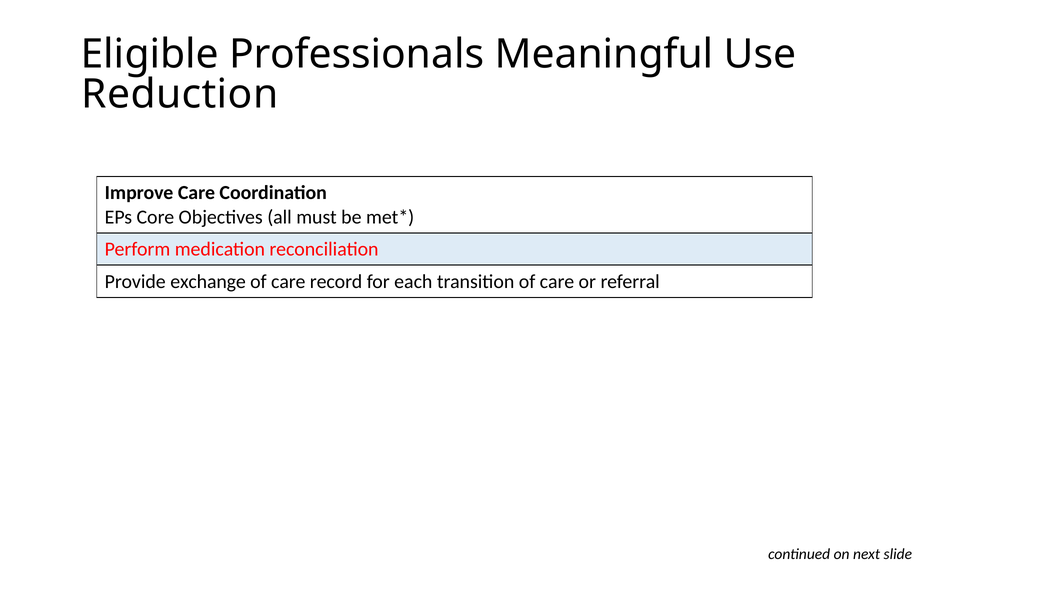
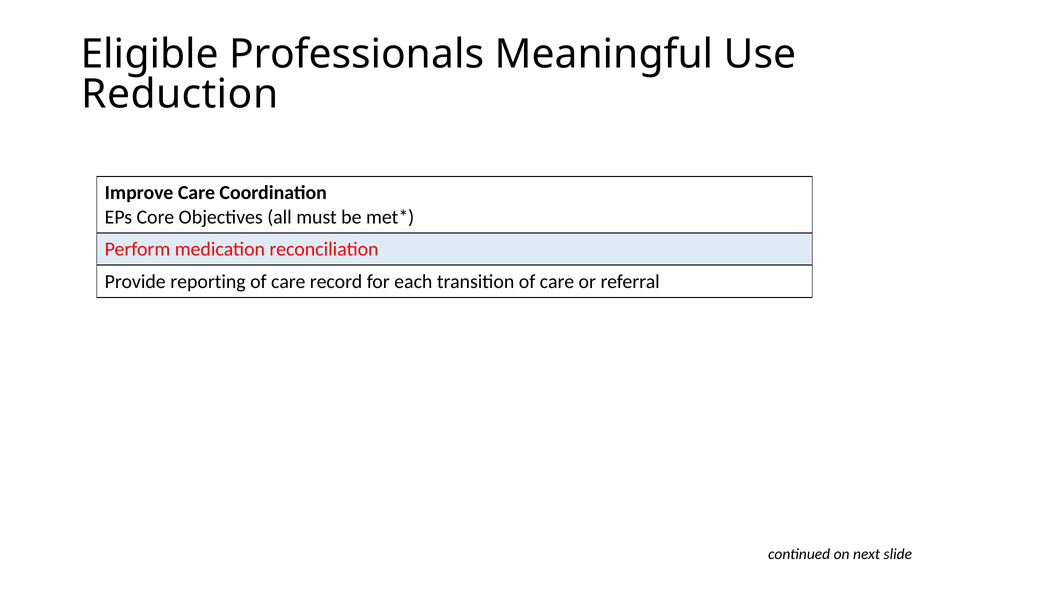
exchange: exchange -> reporting (208, 282)
